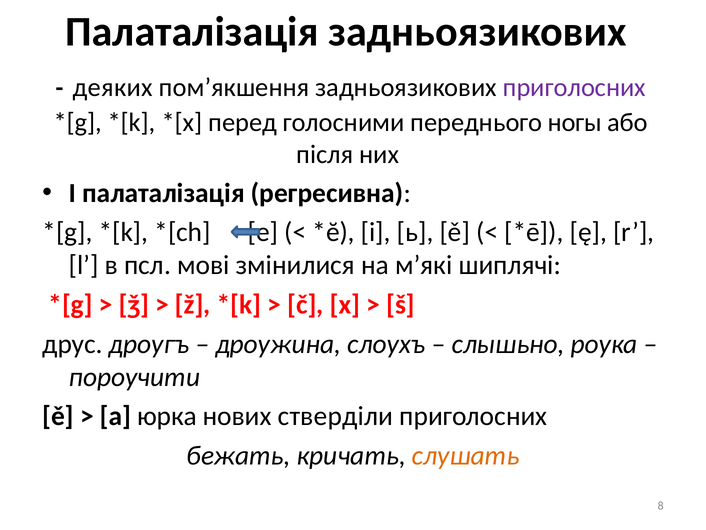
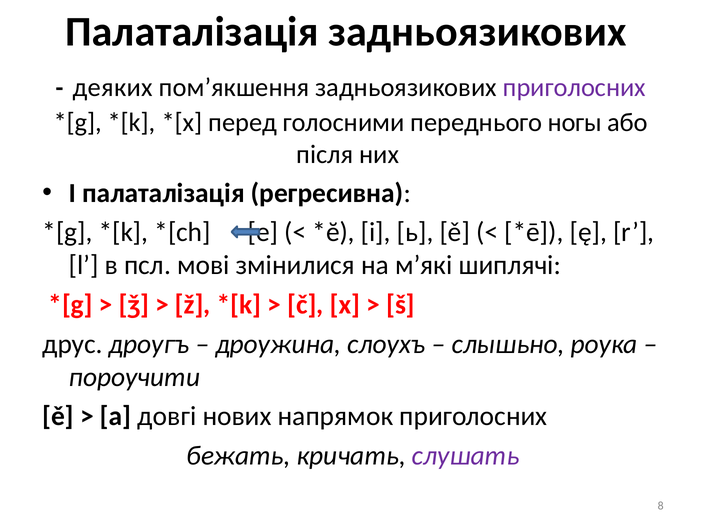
юрка: юрка -> довгі (167, 416)
стверділи: стверділи -> напрямок (336, 416)
слушать colour: orange -> purple (466, 455)
